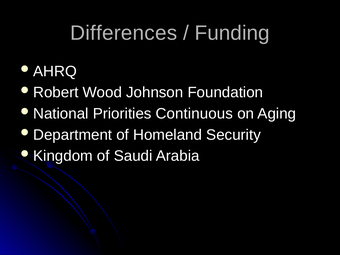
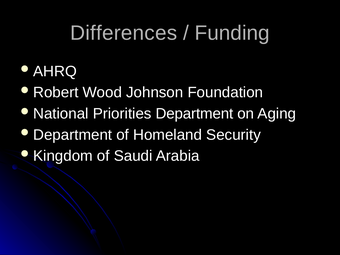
Continuous: Continuous -> Department (194, 114)
